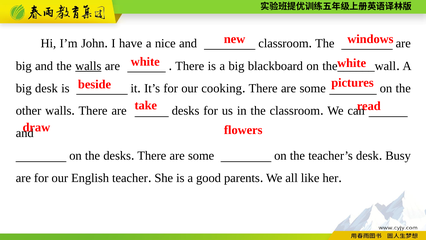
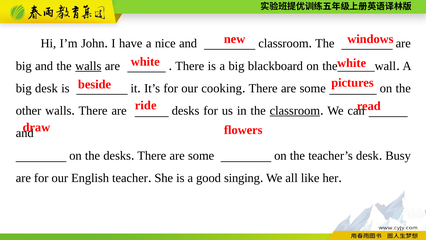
take: take -> ride (146, 105)
classroom underline: none -> present (295, 111)
parents: parents -> singing (242, 178)
